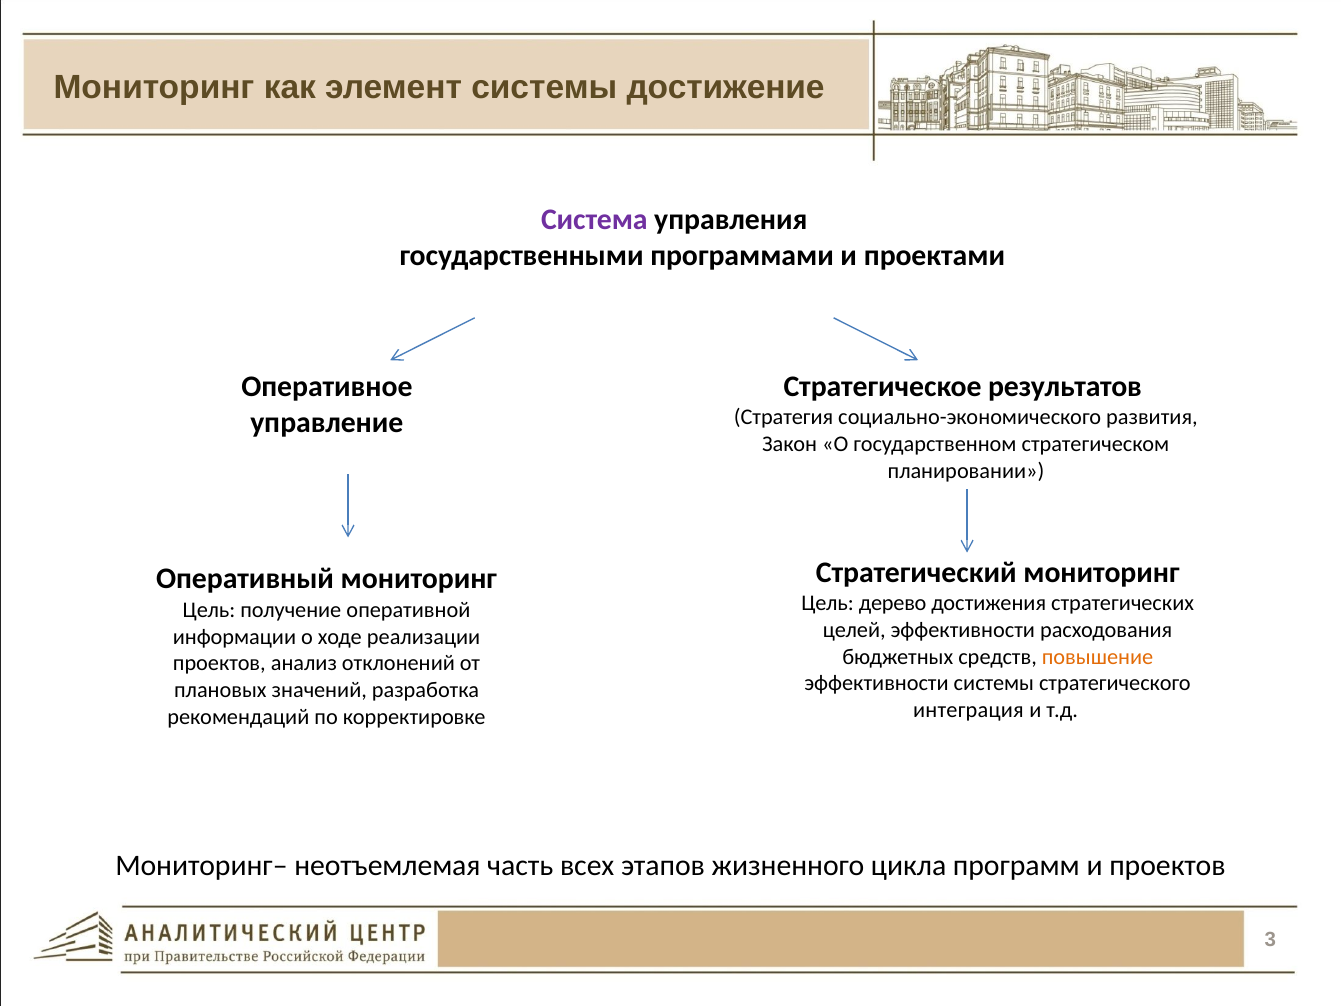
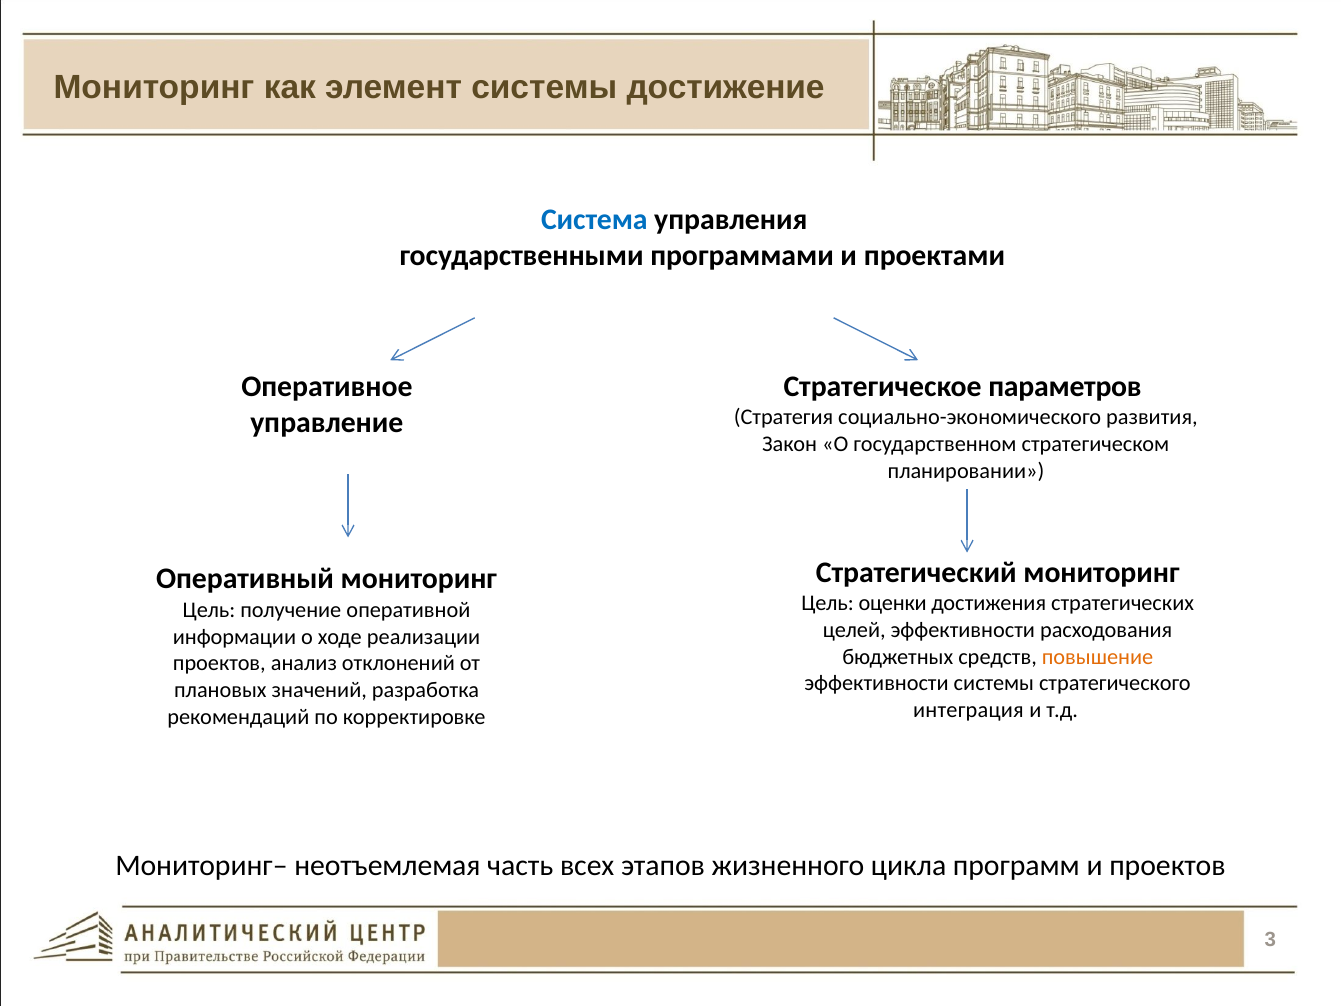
Система colour: purple -> blue (594, 220)
результатов: результатов -> параметров (1065, 387)
дерево: дерево -> оценки (893, 603)
